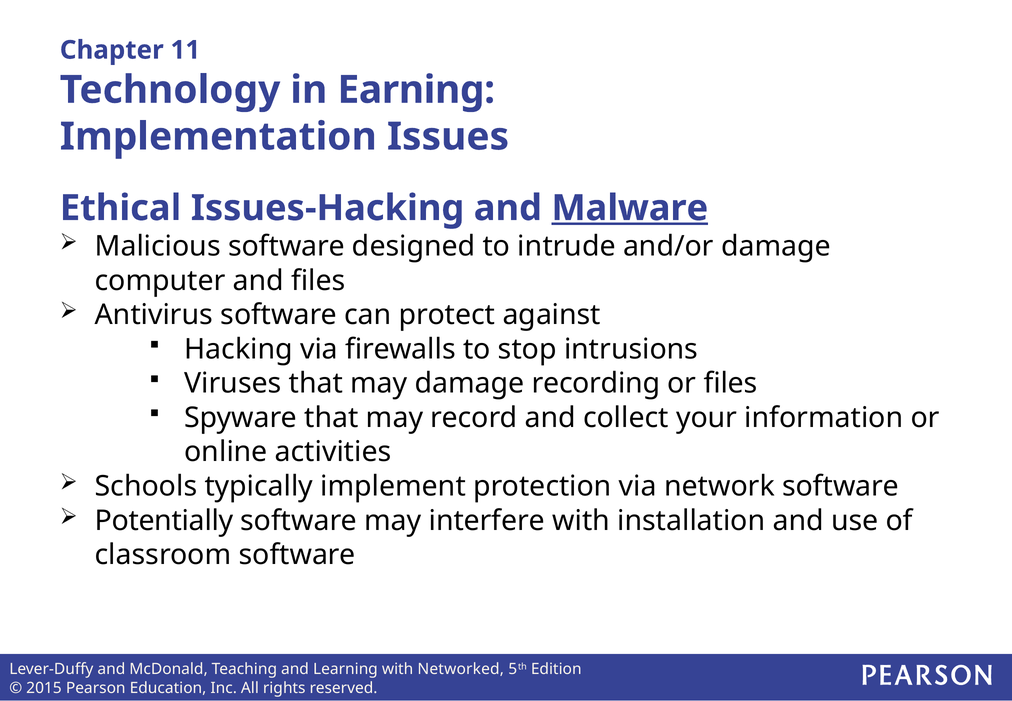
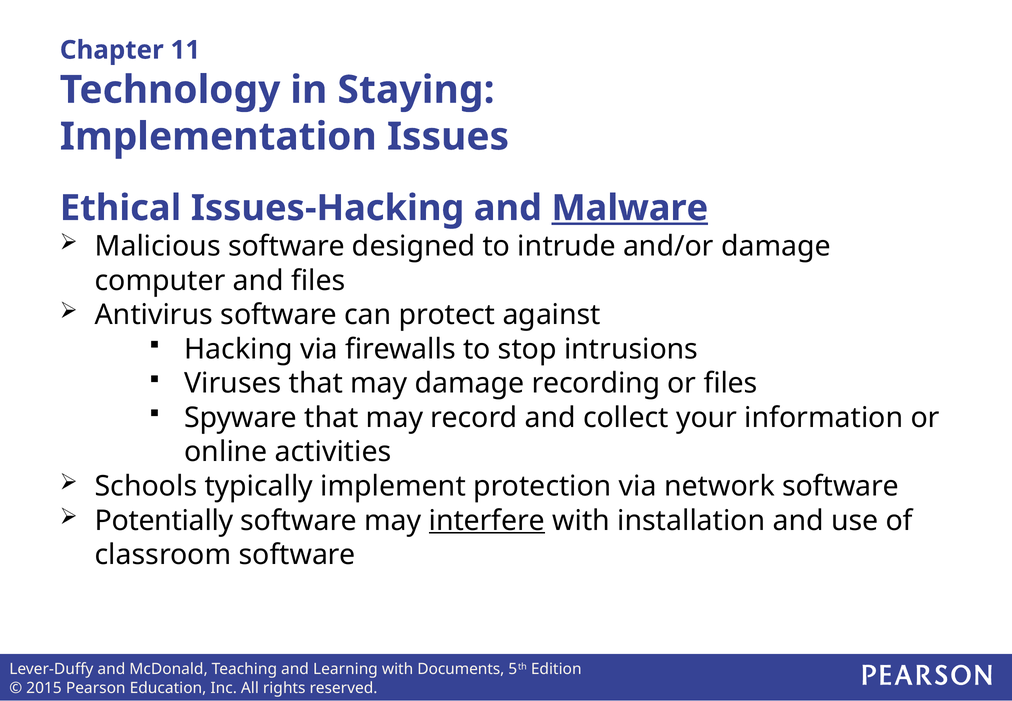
Earning: Earning -> Staying (416, 90)
interfere underline: none -> present (487, 520)
Networked: Networked -> Documents (461, 669)
